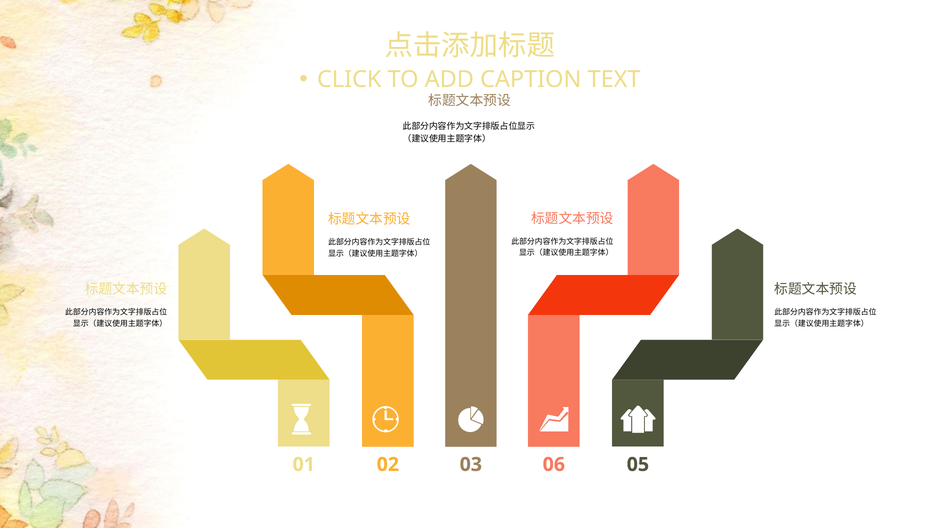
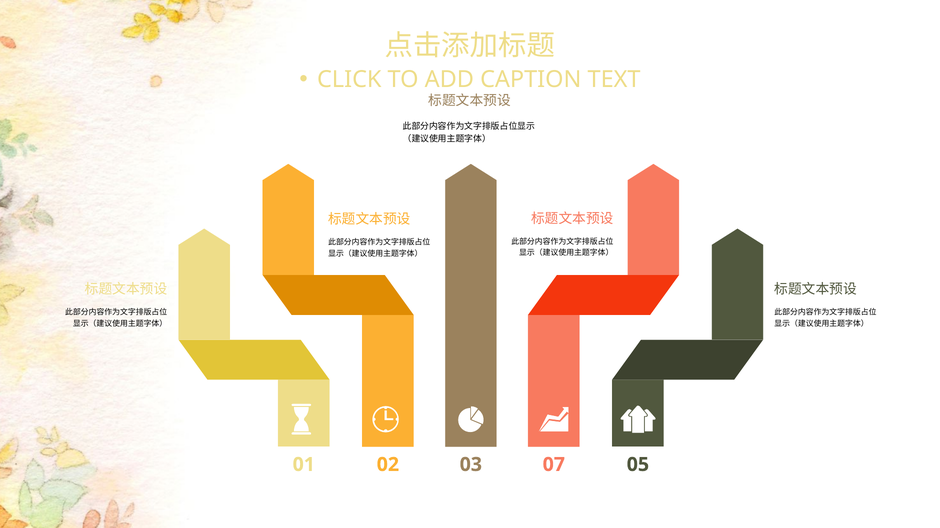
06: 06 -> 07 (554, 465)
